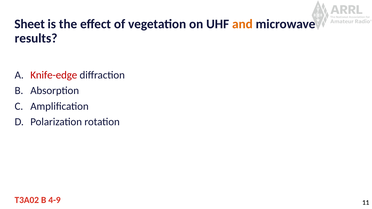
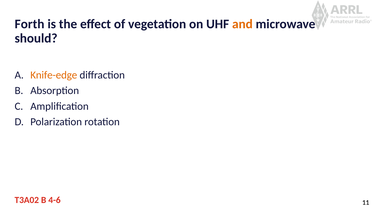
Sheet: Sheet -> Forth (30, 24)
results: results -> should (36, 38)
Knife-edge colour: red -> orange (54, 75)
4-9: 4-9 -> 4-6 (54, 200)
